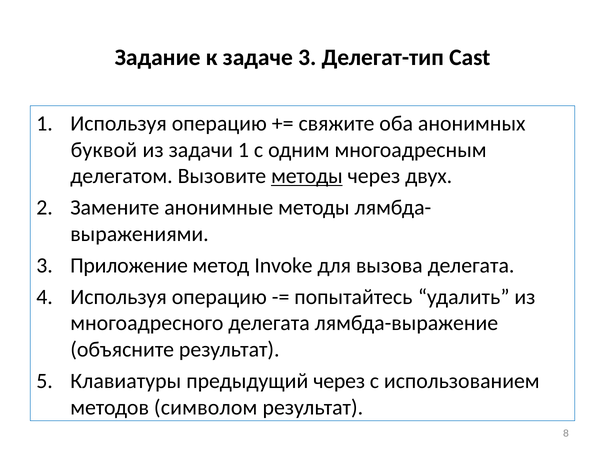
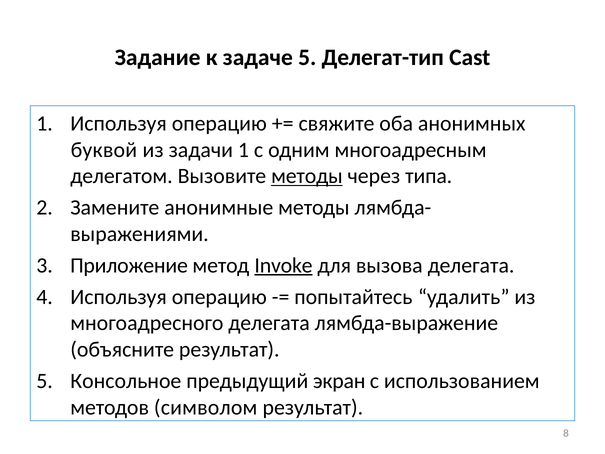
задаче 3: 3 -> 5 (307, 58)
двух: двух -> типа (429, 176)
Invoke underline: none -> present (284, 265)
Клавиатуры: Клавиатуры -> Консольное (126, 381)
предыдущий через: через -> экран (339, 381)
